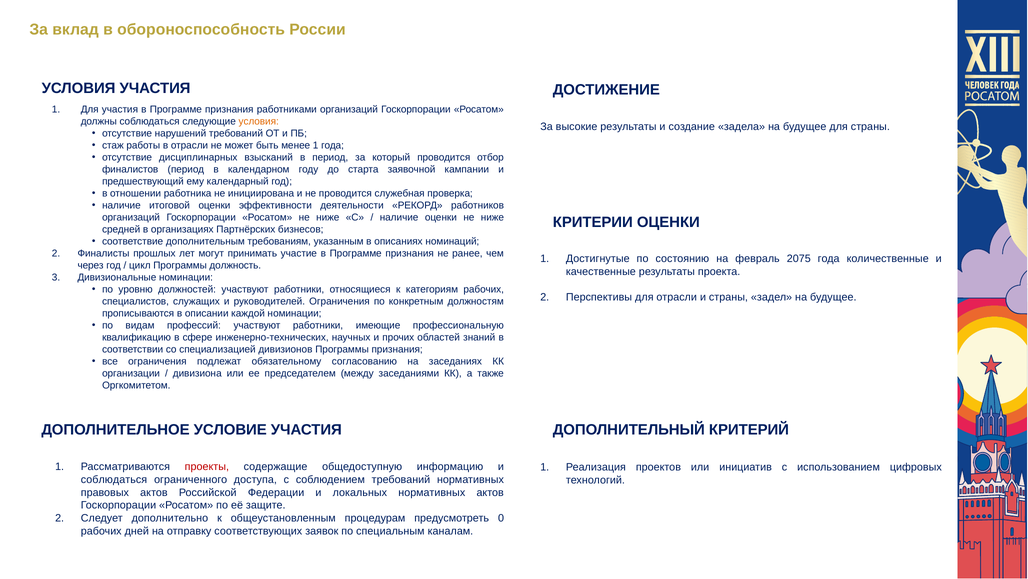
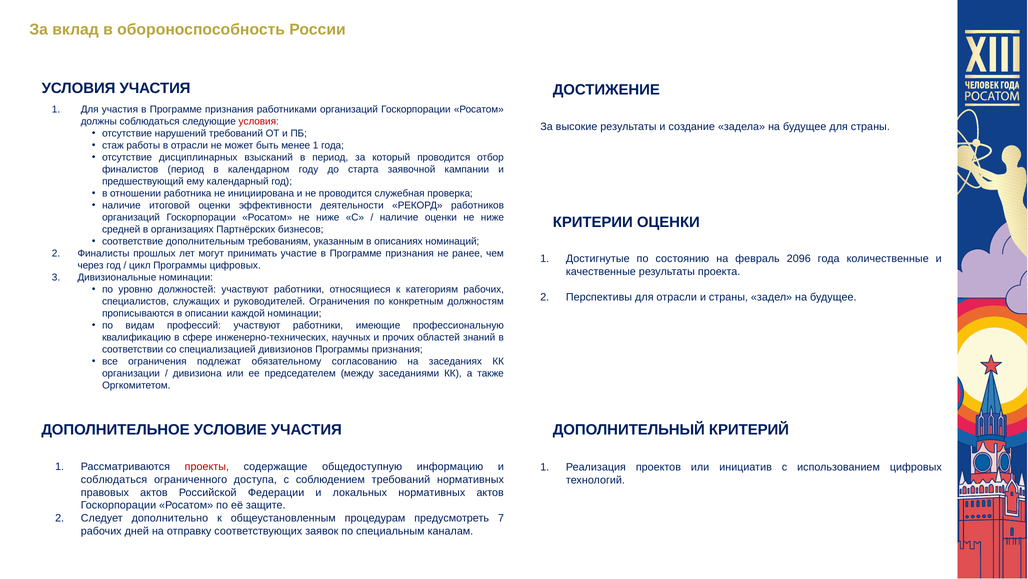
условия colour: orange -> red (259, 121)
2075: 2075 -> 2096 (799, 258)
Программы должность: должность -> цифровых (235, 265)
0: 0 -> 7 (501, 518)
